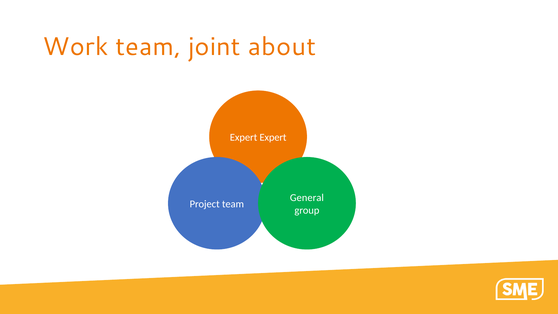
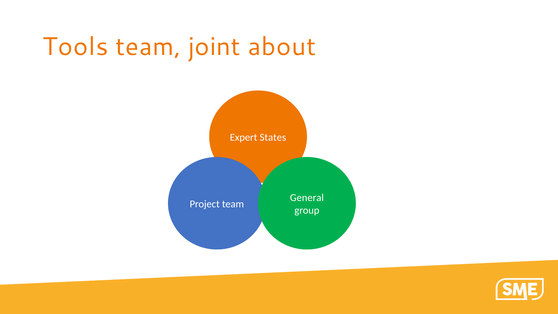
Work: Work -> Tools (75, 47)
Expert Expert: Expert -> States (273, 137)
